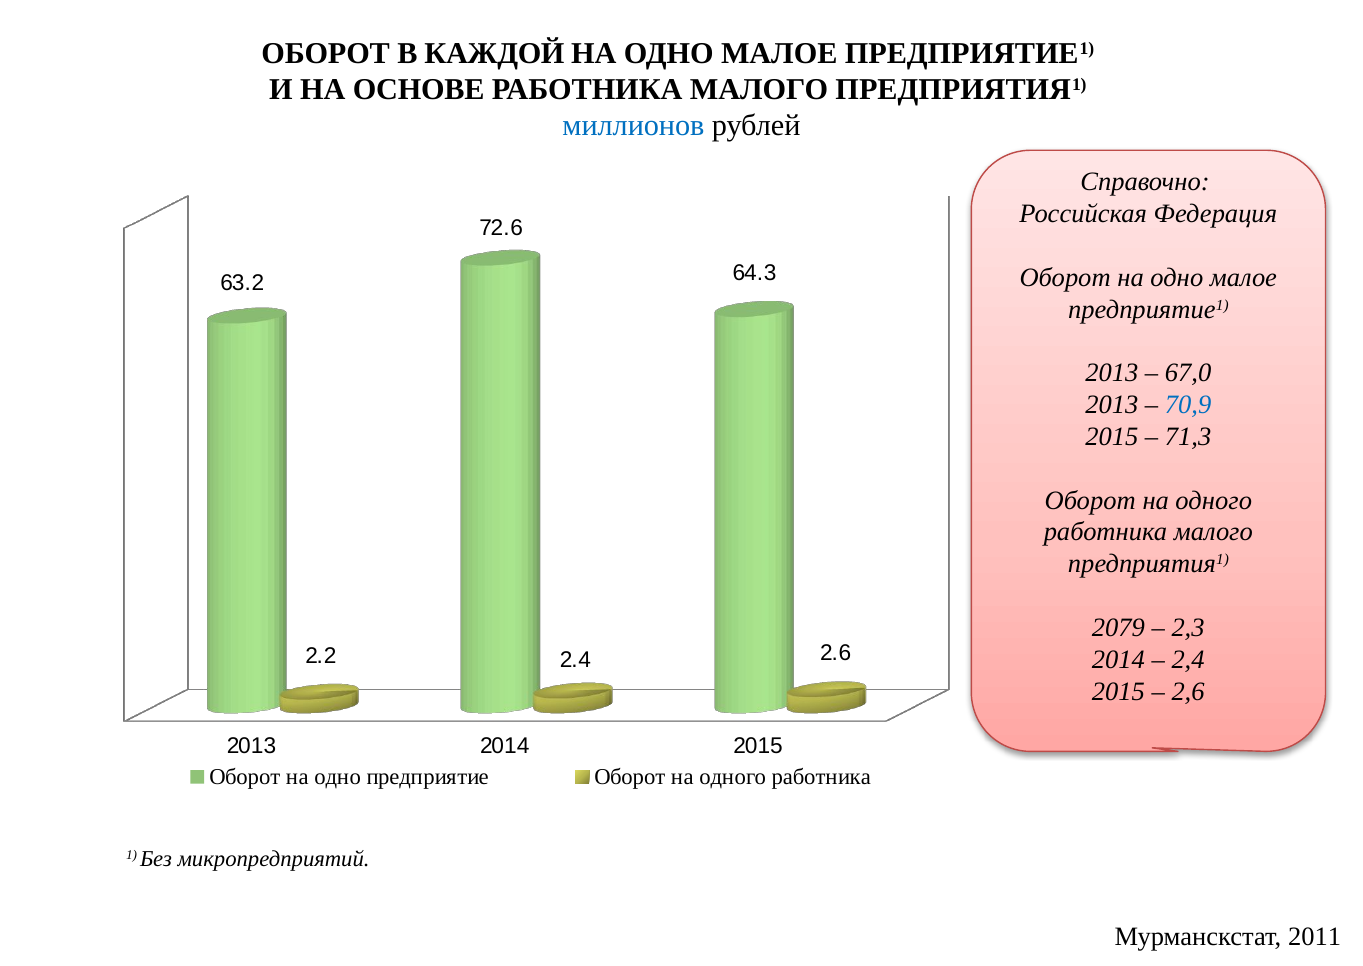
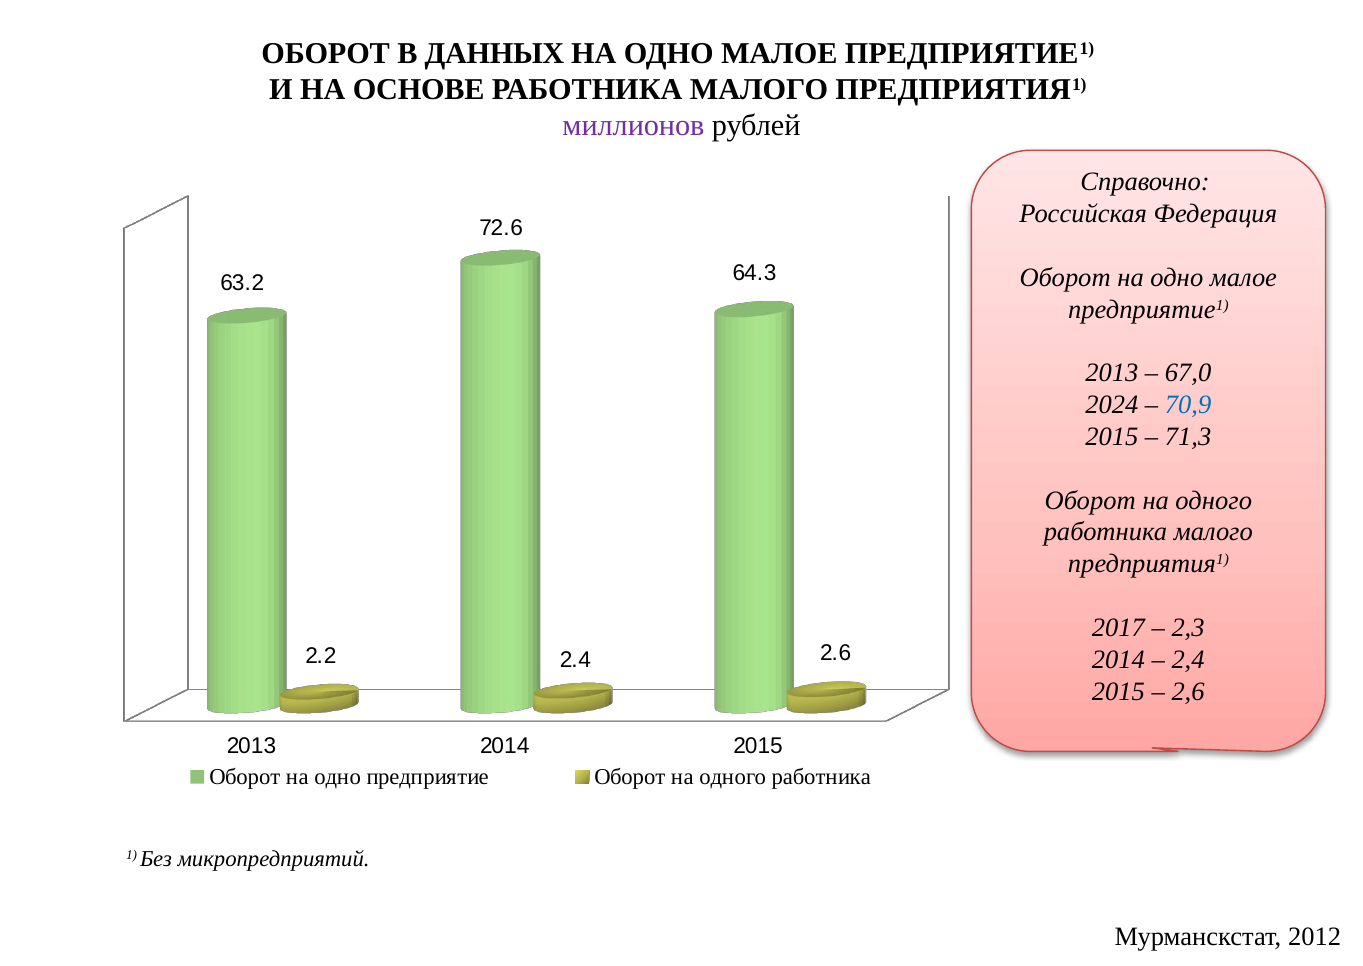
КАЖДОЙ: КАЖДОЙ -> ДАННЫХ (494, 53)
миллионов colour: blue -> purple (633, 126)
2013: 2013 -> 2024 (1112, 405)
2079: 2079 -> 2017 (1118, 628)
2011: 2011 -> 2012 (1315, 937)
